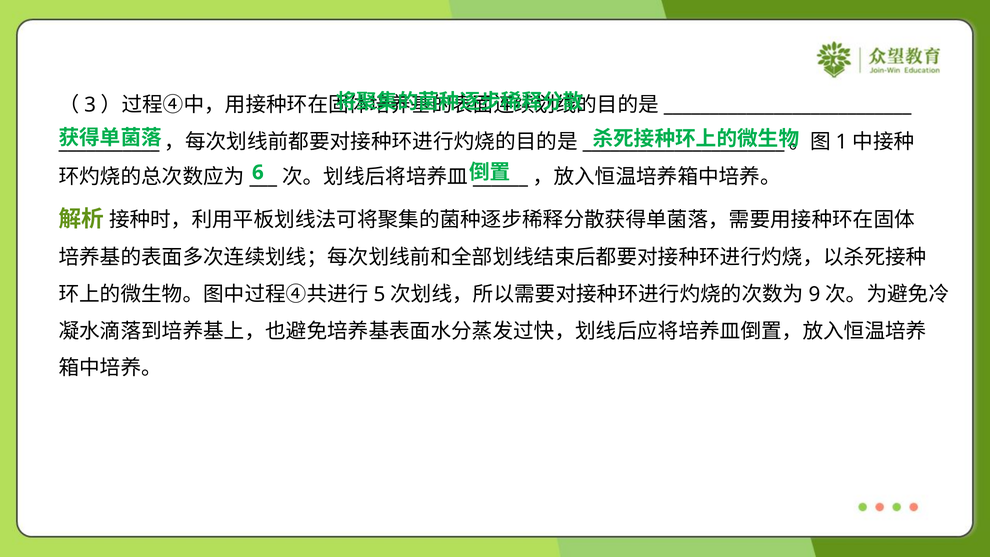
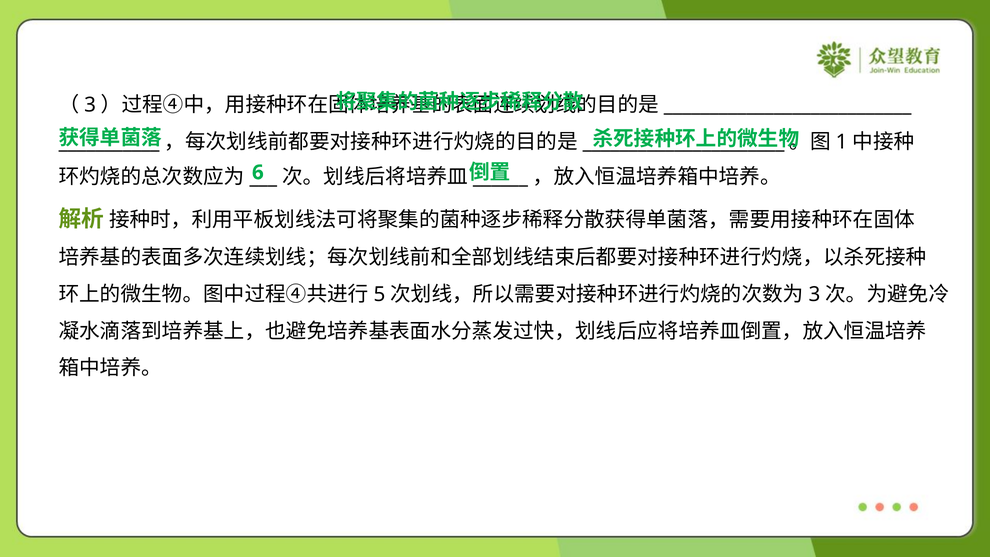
9: 9 -> 3 (814, 294)
